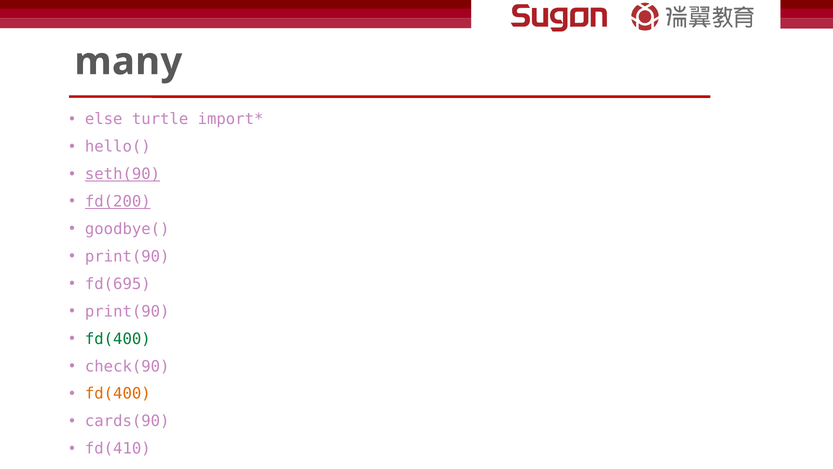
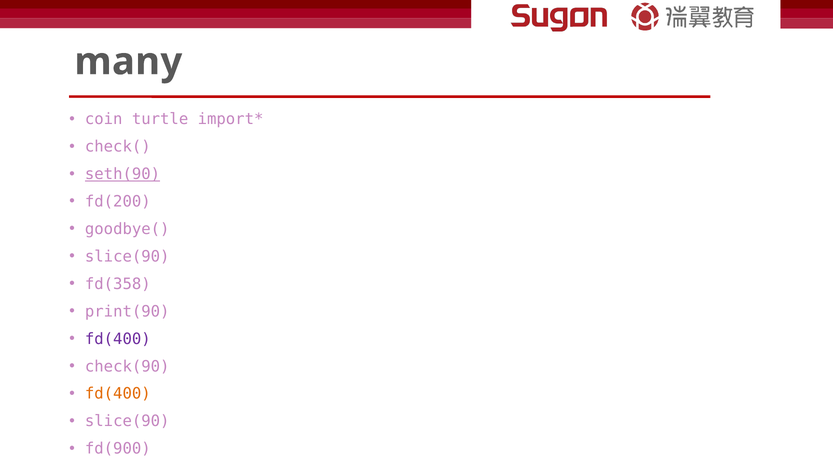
else: else -> coin (104, 119)
hello(: hello( -> check( (118, 147)
fd(200 underline: present -> none (118, 201)
print(90: print(90 -> slice(90 (127, 256)
fd(695: fd(695 -> fd(358 (118, 284)
fd(400 colour: green -> purple (118, 339)
cards(90: cards(90 -> slice(90 (127, 421)
fd(410: fd(410 -> fd(900 (118, 448)
